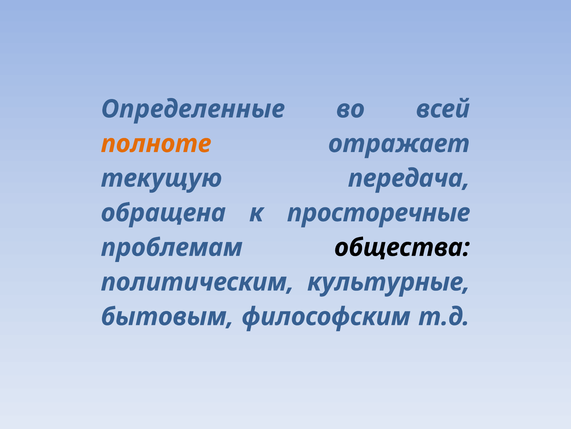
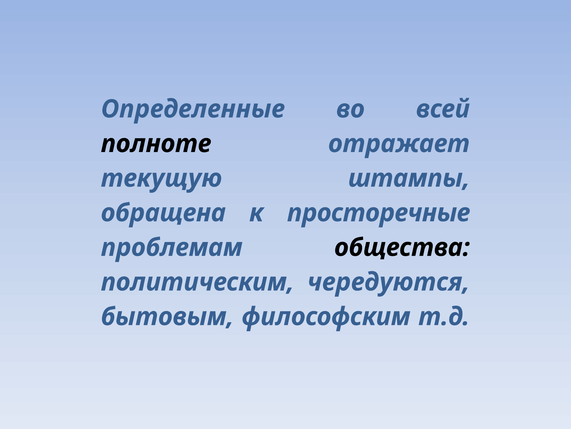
полноте colour: orange -> black (156, 143)
передача: передача -> штампы (409, 178)
культурные: культурные -> чередуются (389, 282)
